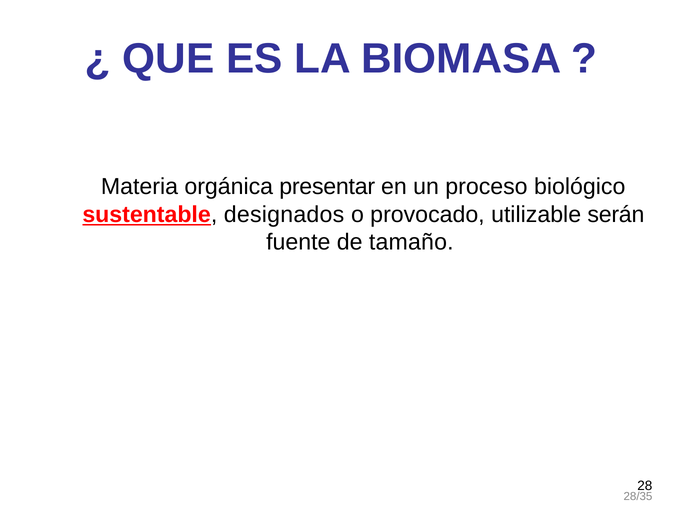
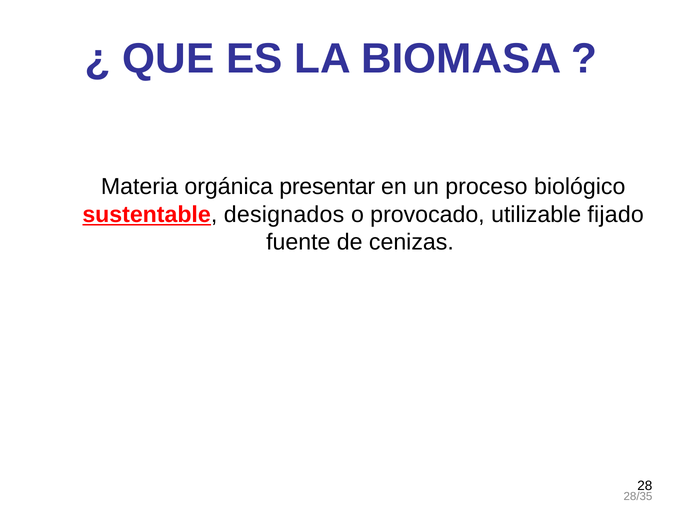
serán: serán -> fijado (616, 215)
tamaño: tamaño -> cenizas (411, 243)
